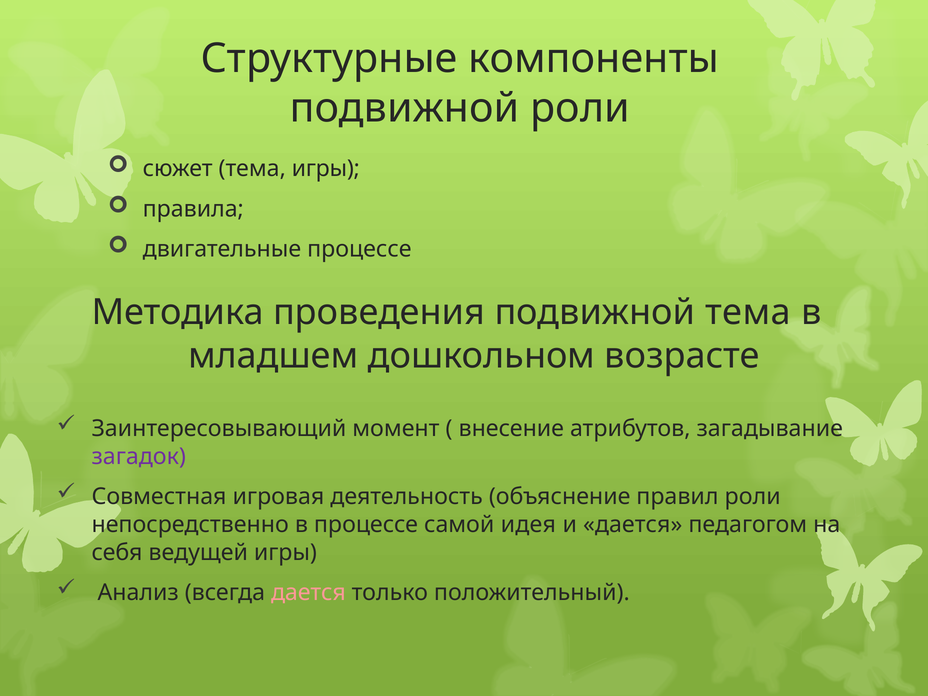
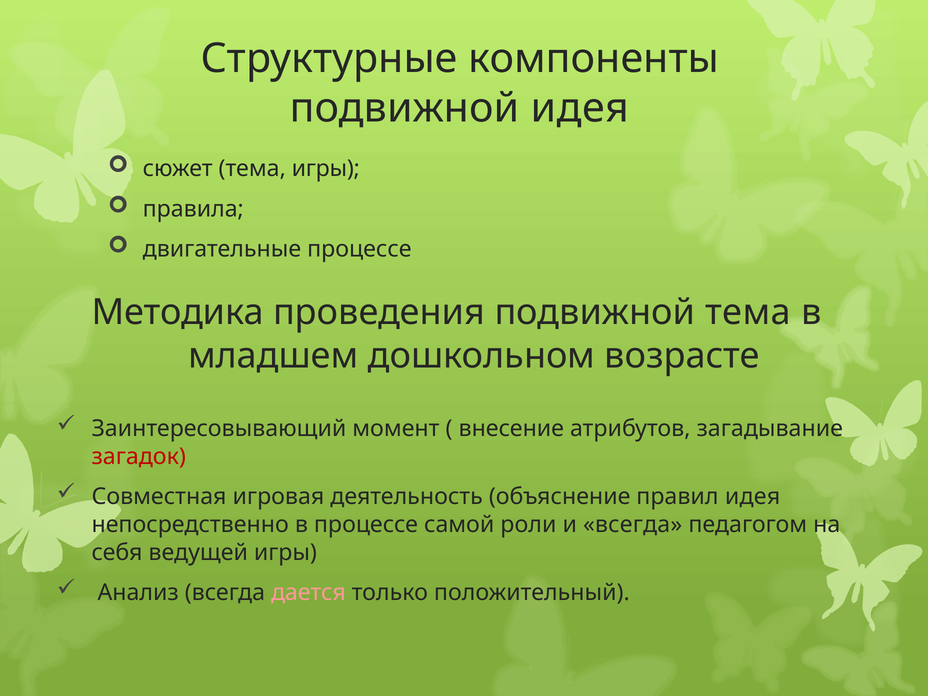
подвижной роли: роли -> идея (580, 108)
загадок colour: purple -> red (139, 457)
правил роли: роли -> идея (753, 497)
идея: идея -> роли (528, 525)
и дается: дается -> всегда (633, 525)
